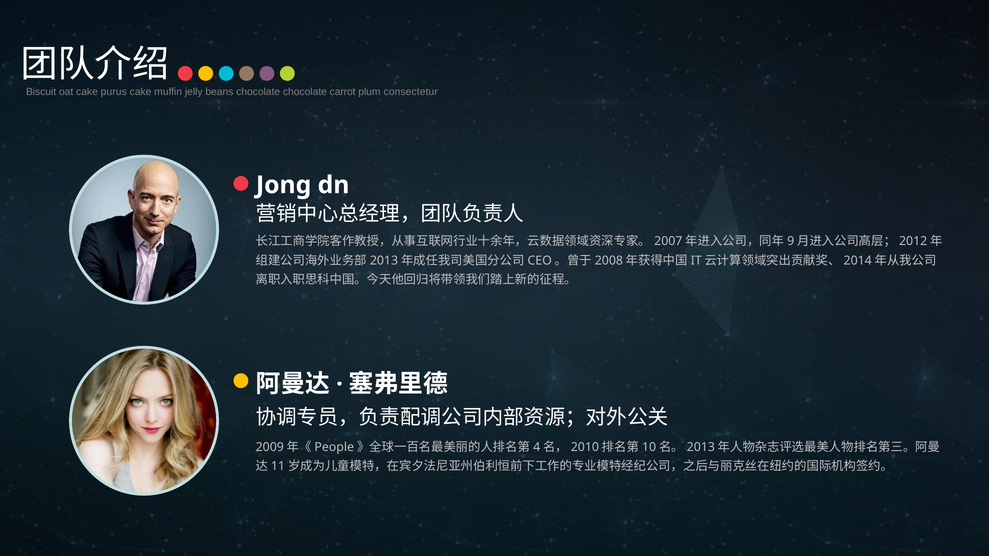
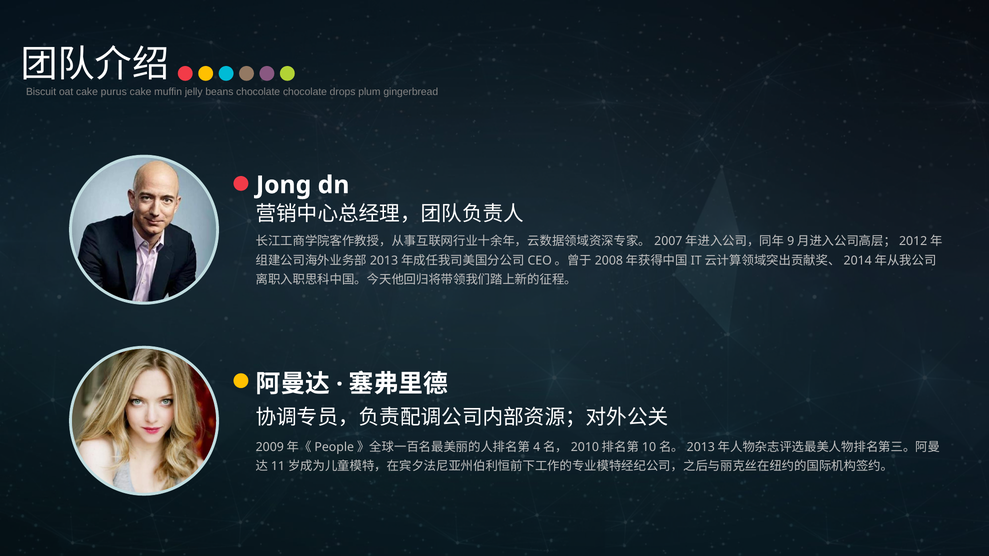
carrot: carrot -> drops (343, 92)
consectetur: consectetur -> gingerbread (411, 92)
